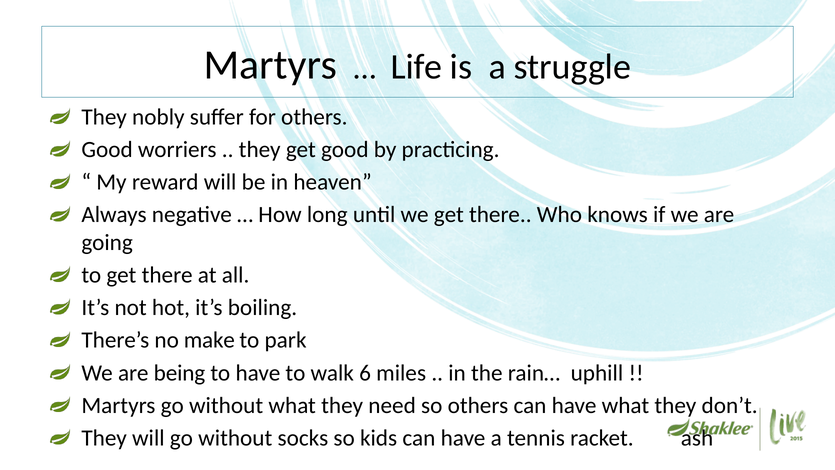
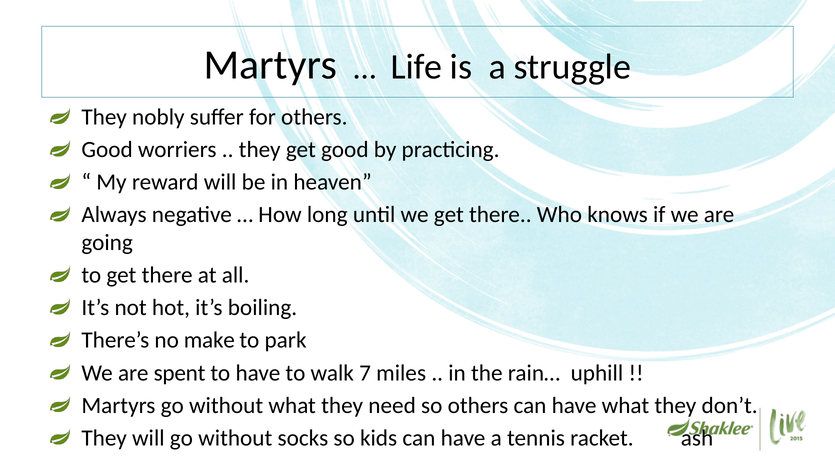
being: being -> spent (180, 373)
6: 6 -> 7 (365, 373)
